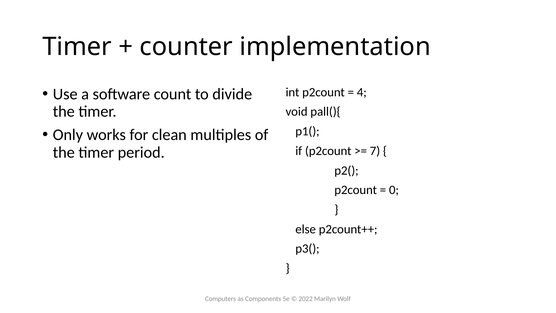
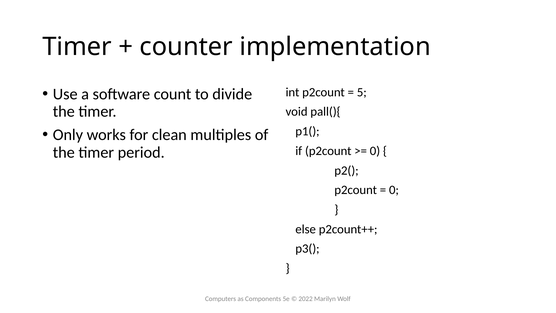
4: 4 -> 5 (362, 92)
7: 7 -> 0 (375, 151)
